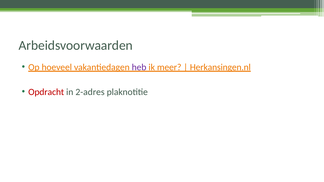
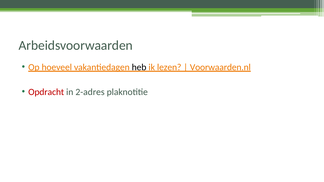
heb colour: purple -> black (139, 67)
meer: meer -> lezen (169, 67)
Herkansingen.nl: Herkansingen.nl -> Voorwaarden.nl (220, 67)
